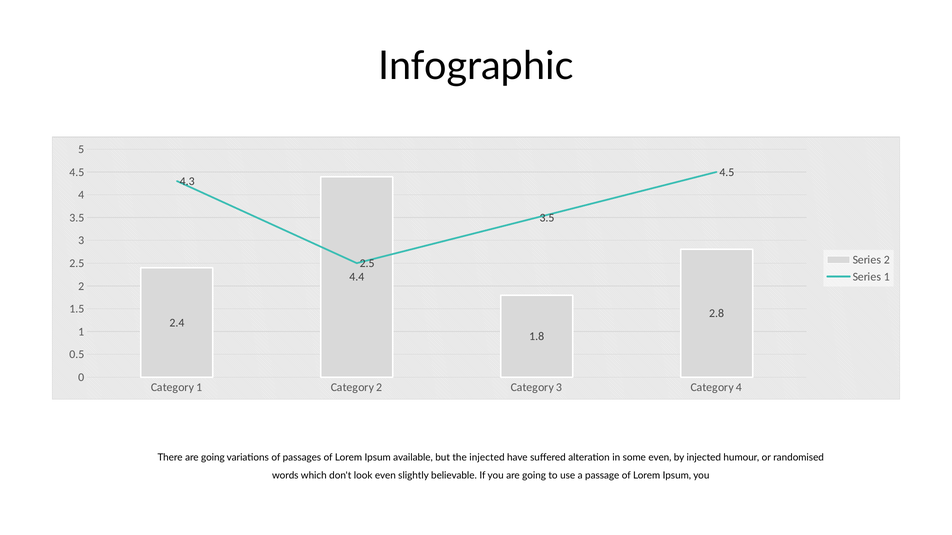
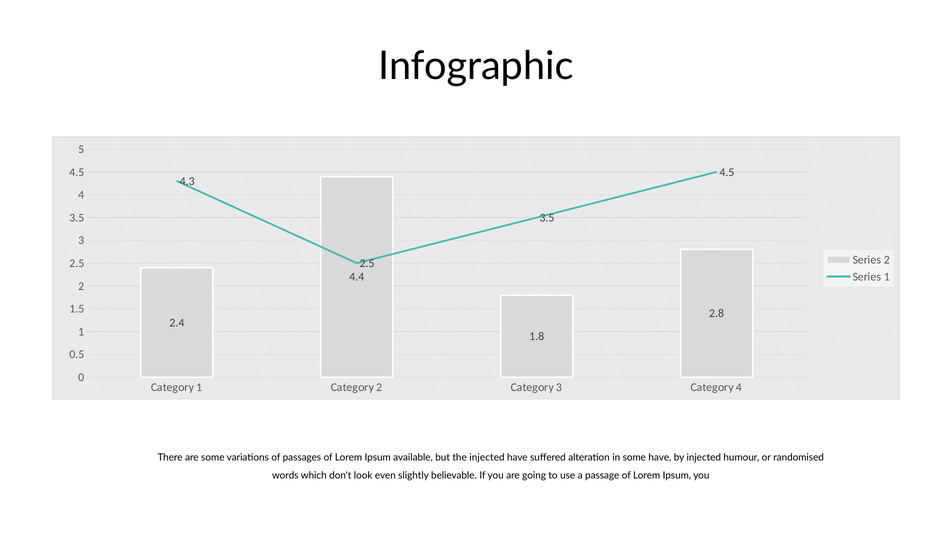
There are going: going -> some (213, 458)
some even: even -> have (660, 458)
